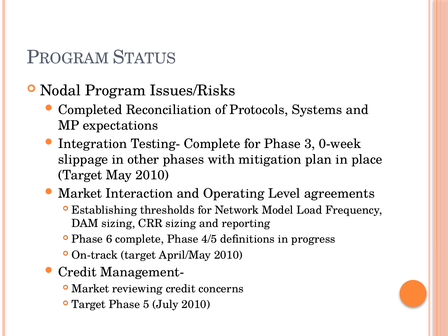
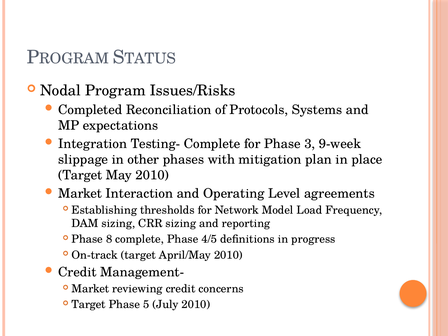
0-week: 0-week -> 9-week (340, 144)
6: 6 -> 8 (109, 239)
